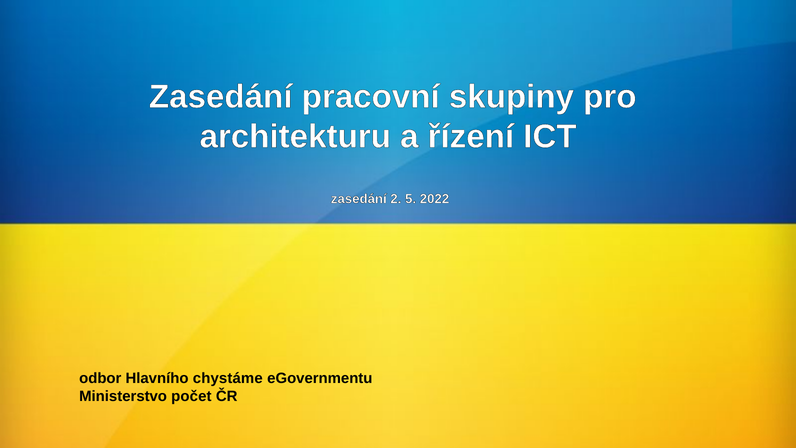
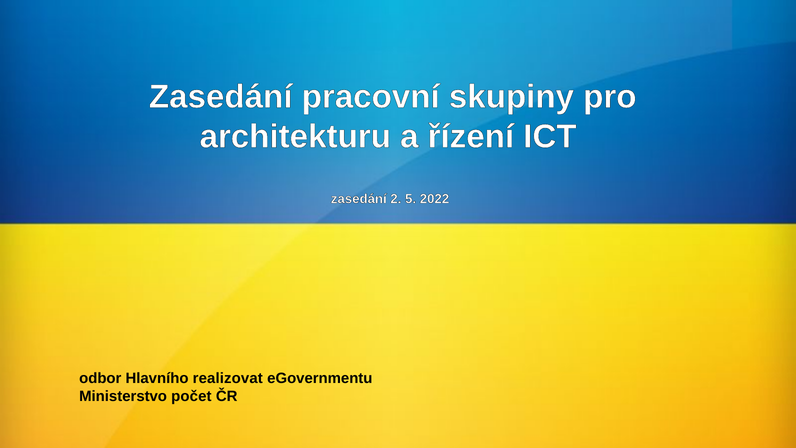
chystáme: chystáme -> realizovat (228, 378)
